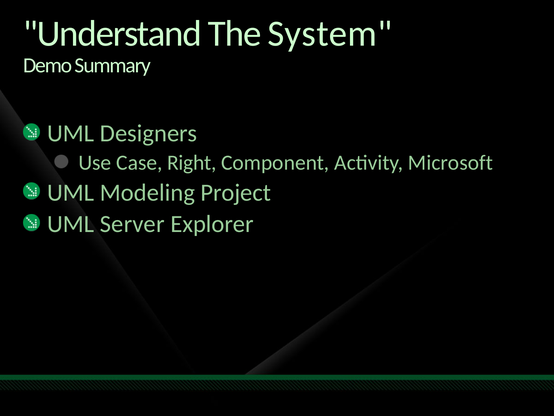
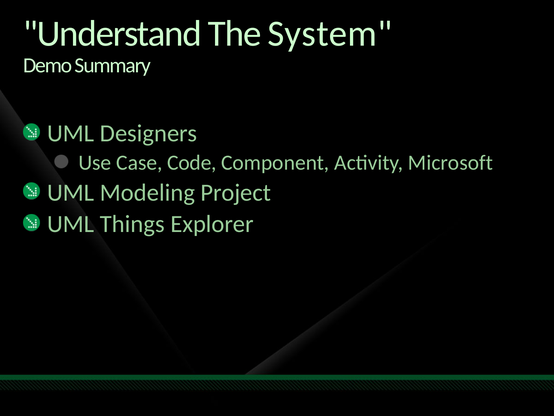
Right: Right -> Code (192, 163)
Server: Server -> Things (132, 224)
